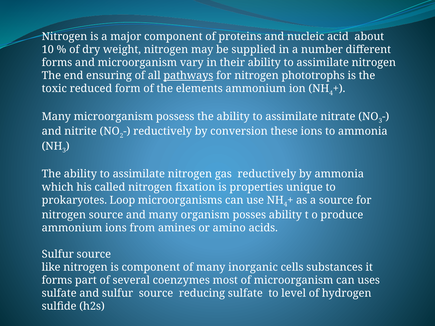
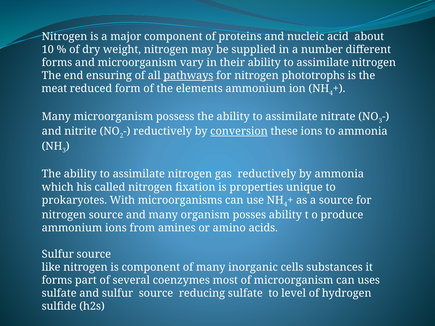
toxic: toxic -> meat (54, 89)
conversion underline: none -> present (239, 132)
Loop: Loop -> With (122, 200)
